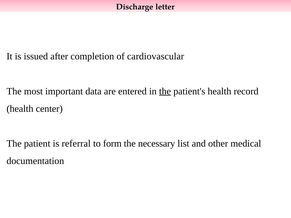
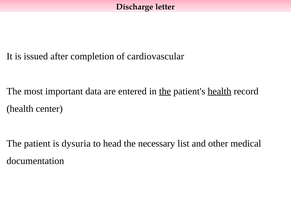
health underline: none -> present (219, 91)
referral: referral -> dysuria (76, 144)
form: form -> head (112, 144)
